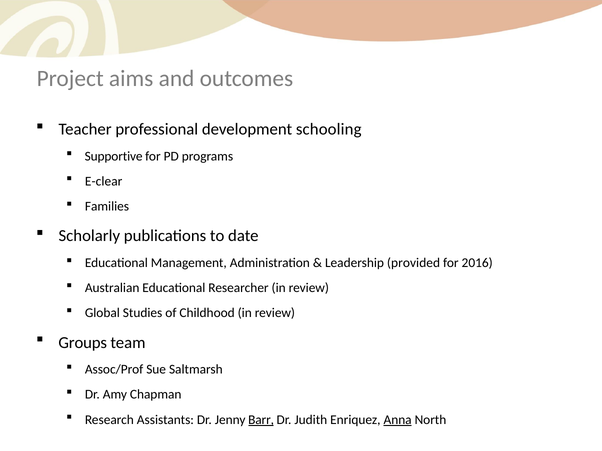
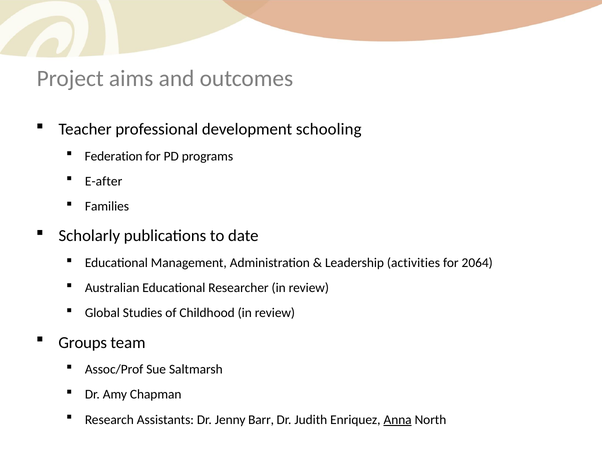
Supportive: Supportive -> Federation (114, 156)
E-clear: E-clear -> E-after (104, 181)
provided: provided -> activities (414, 263)
2016: 2016 -> 2064 (477, 263)
Barr underline: present -> none (261, 420)
